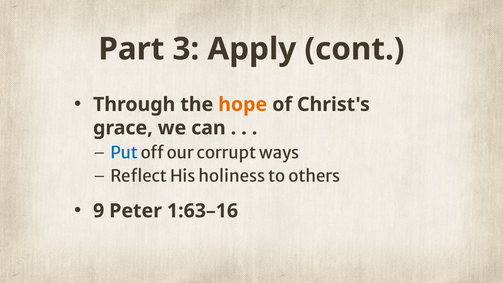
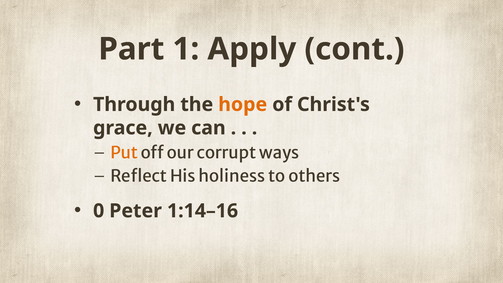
3: 3 -> 1 (186, 49)
Put colour: blue -> orange (124, 153)
9: 9 -> 0 (99, 211)
1:63–16: 1:63–16 -> 1:14–16 (203, 211)
